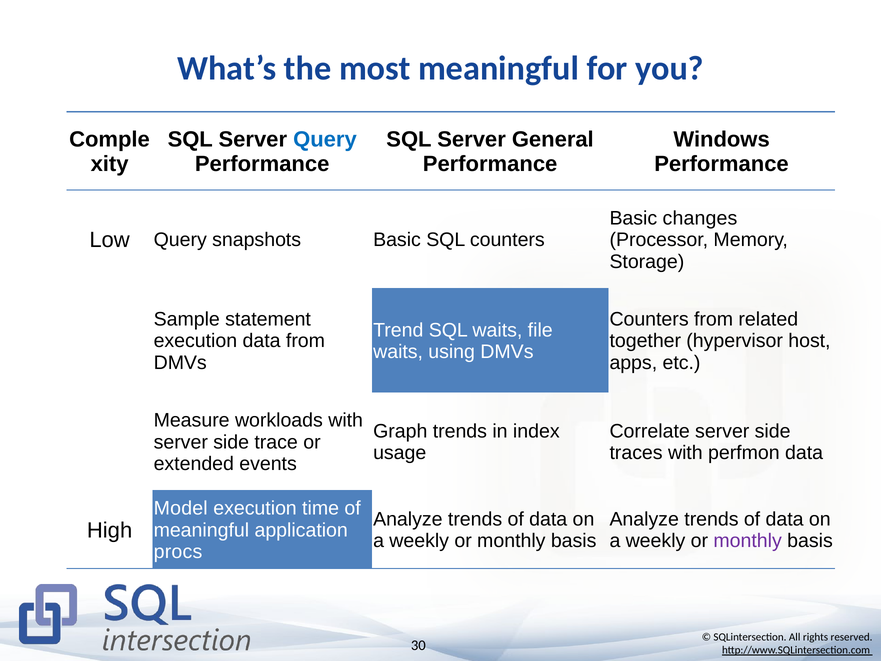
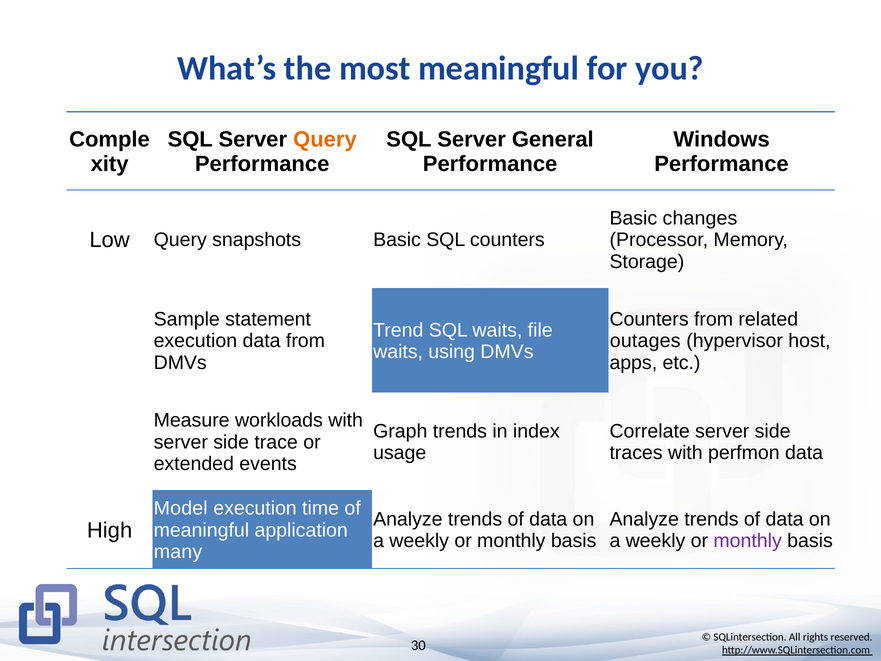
Query colour: blue -> orange (325, 139)
together: together -> outages (645, 341)
procs: procs -> many (178, 552)
